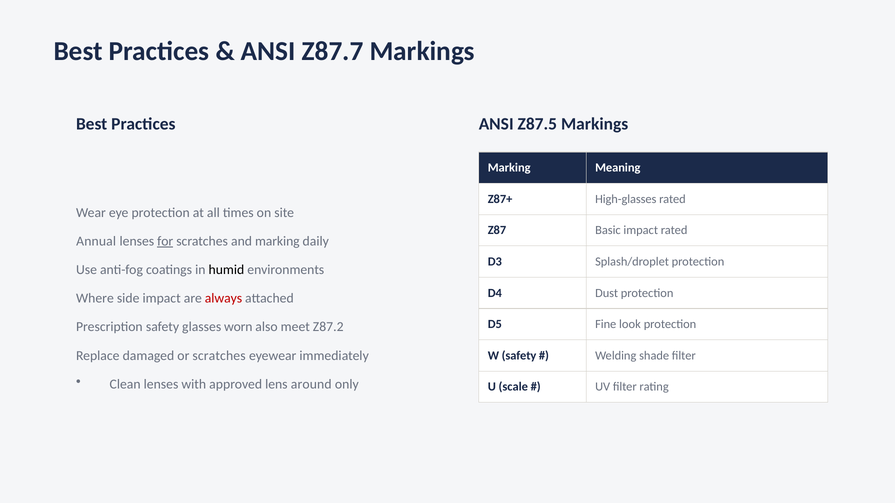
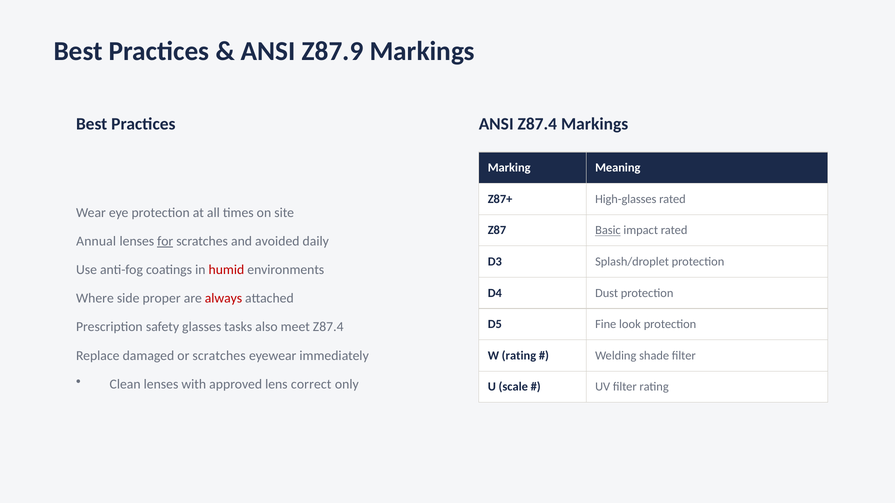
Z87.7: Z87.7 -> Z87.9 (333, 51)
ANSI Z87.5: Z87.5 -> Z87.4 (537, 124)
Basic underline: none -> present (608, 231)
and marking: marking -> avoided (277, 241)
humid colour: black -> red (226, 270)
side impact: impact -> proper (162, 299)
worn: worn -> tasks (238, 327)
meet Z87.2: Z87.2 -> Z87.4 (328, 327)
W safety: safety -> rating (519, 356)
around: around -> correct (311, 384)
